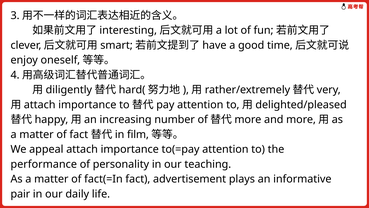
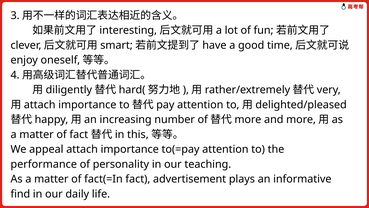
film: film -> this (138, 134)
pair: pair -> find (20, 194)
